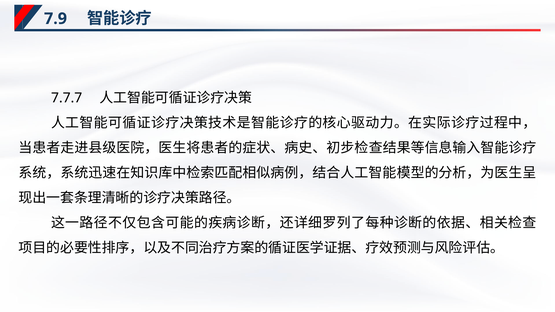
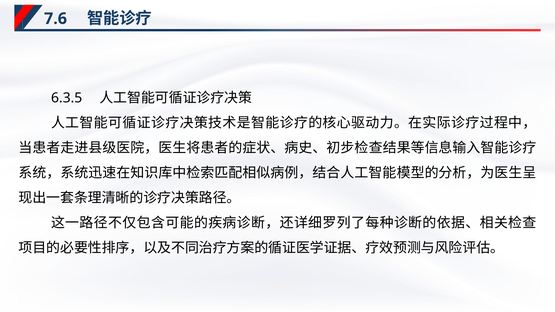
7.9: 7.9 -> 7.6 (55, 19)
7.7.7: 7.7.7 -> 6.3.5 (67, 98)
